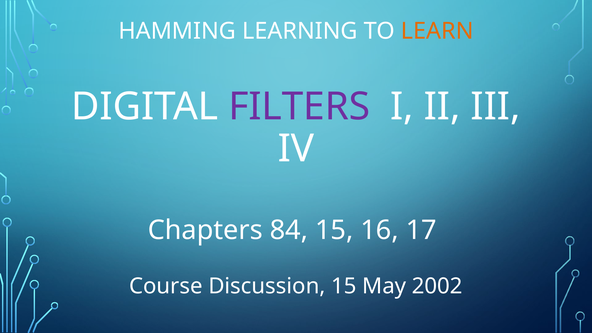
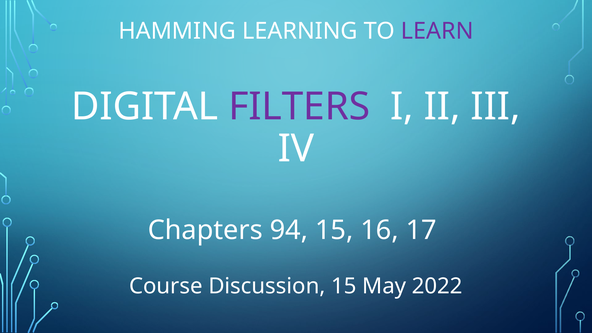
LEARN colour: orange -> purple (437, 31)
84: 84 -> 94 (289, 230)
2002: 2002 -> 2022 (437, 286)
